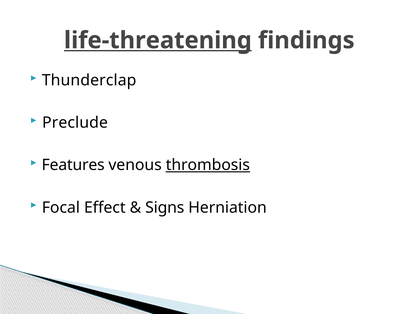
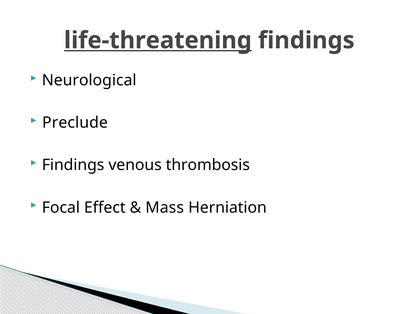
Thunderclap: Thunderclap -> Neurological (89, 80)
Features: Features -> Findings (73, 165)
thrombosis underline: present -> none (208, 165)
Signs: Signs -> Mass (165, 208)
